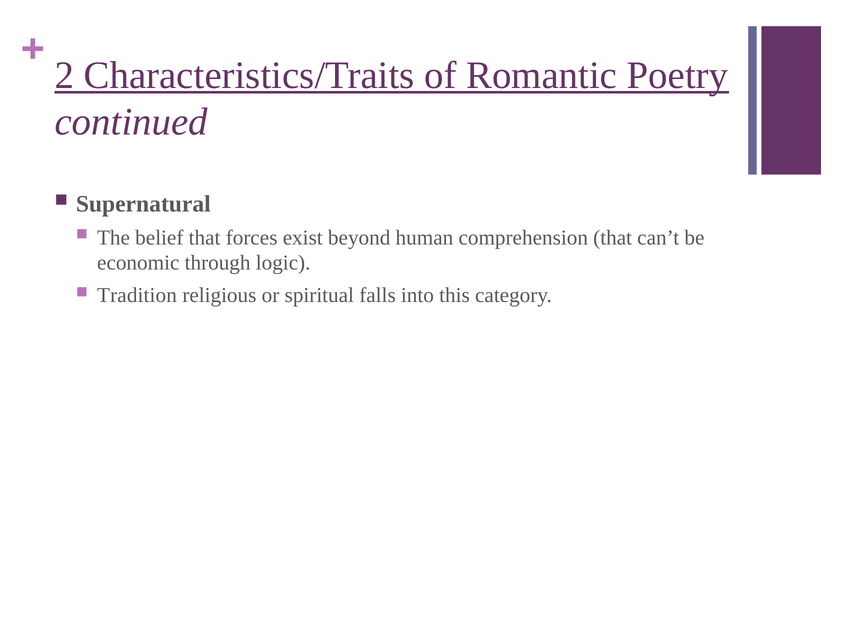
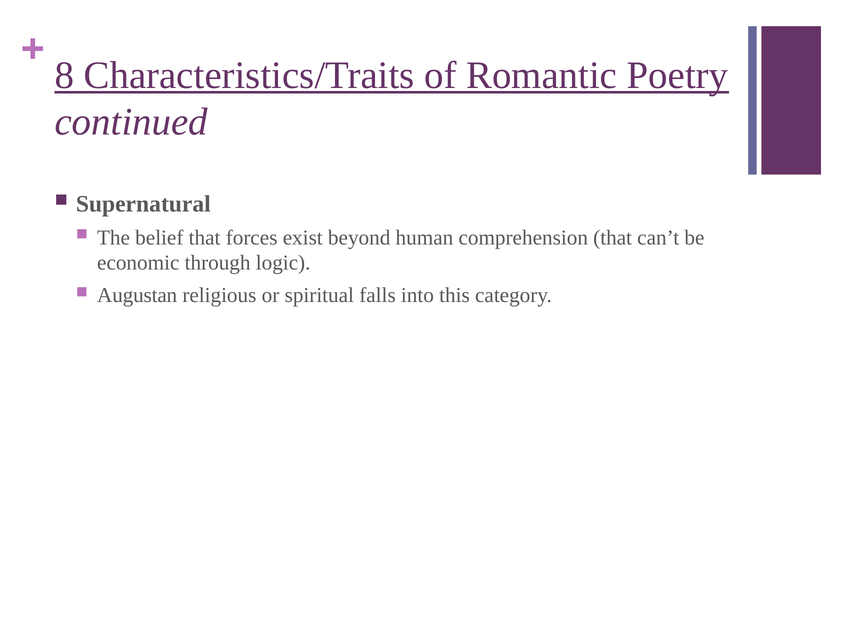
2: 2 -> 8 (64, 75)
Tradition: Tradition -> Augustan (137, 295)
